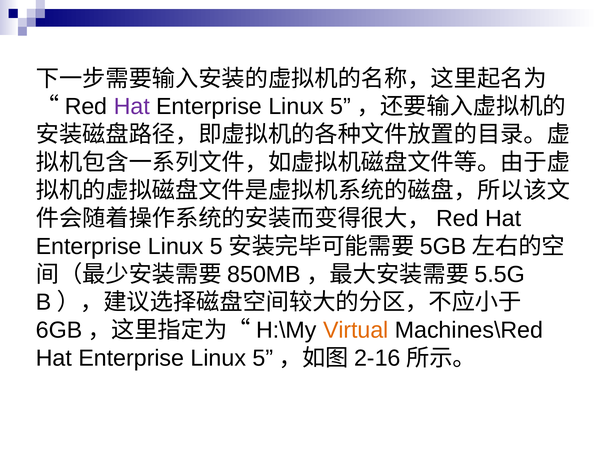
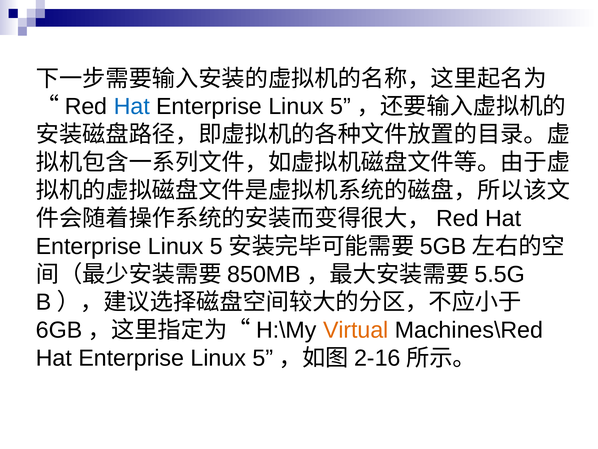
Hat colour: purple -> blue (132, 106)
